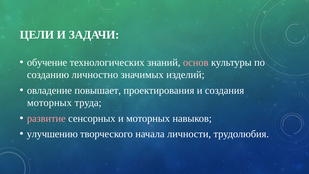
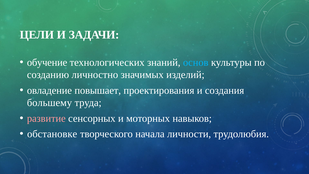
основ colour: pink -> light blue (196, 62)
моторных: моторных -> большему (49, 103)
улучшению: улучшению -> обстановке (52, 134)
